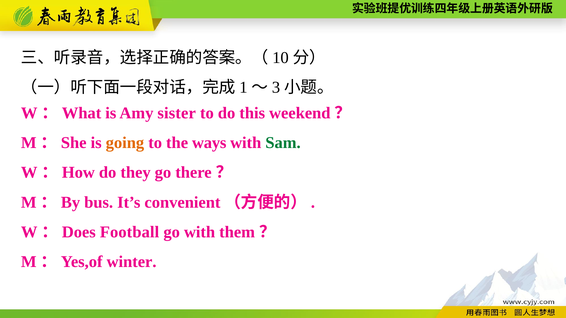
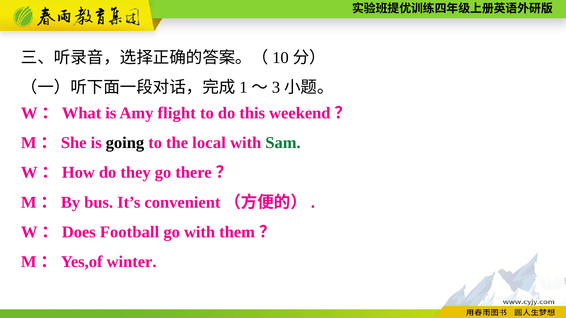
sister: sister -> flight (177, 113)
going colour: orange -> black (125, 143)
ways: ways -> local (209, 143)
